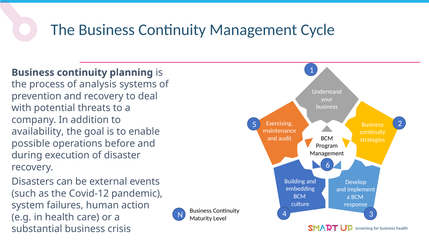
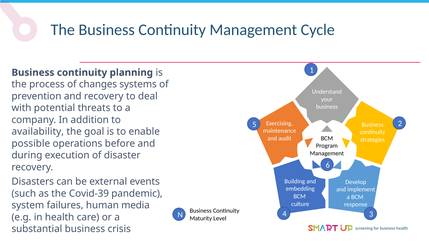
analysis: analysis -> changes (98, 84)
Covid-12: Covid-12 -> Covid-39 (89, 193)
action: action -> media (135, 205)
